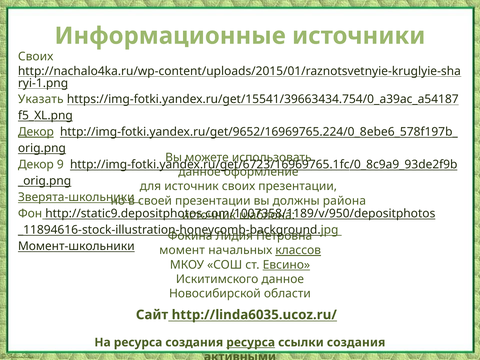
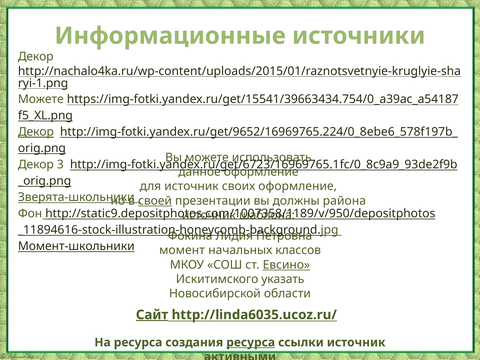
Своих: Своих -> Декор (36, 57)
Указать: Указать -> Можете (41, 99)
9: 9 -> 3 (60, 165)
своих презентации: презентации -> оформление (298, 186)
своей underline: none -> present (155, 201)
классов underline: present -> none (298, 250)
Искитимского данное: данное -> указать (283, 279)
Сайт underline: none -> present (152, 315)
ссылки создания: создания -> источник (356, 342)
